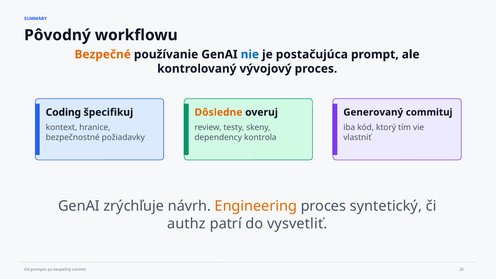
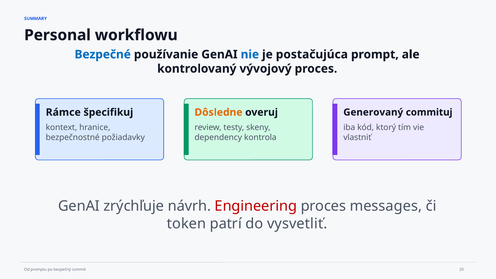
Pôvodný: Pôvodný -> Personal (58, 35)
Bezpečné colour: orange -> blue (103, 54)
Coding: Coding -> Rámce (63, 112)
Engineering colour: orange -> red (256, 206)
syntetický: syntetický -> messages (386, 206)
authz: authz -> token (186, 224)
